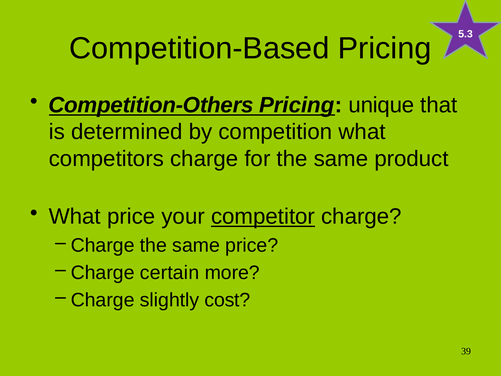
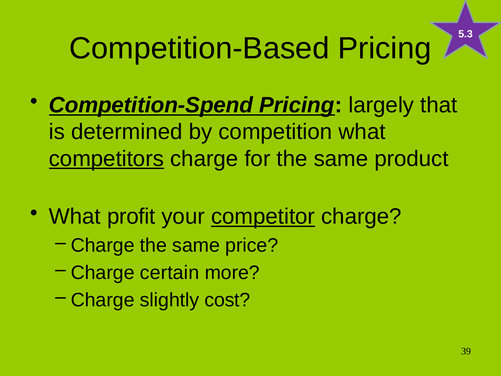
Competition-Others: Competition-Others -> Competition-Spend (151, 105)
unique: unique -> largely (381, 105)
competitors underline: none -> present (106, 159)
What price: price -> profit (131, 216)
